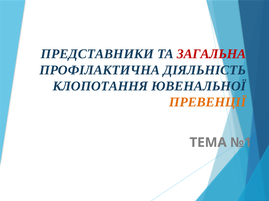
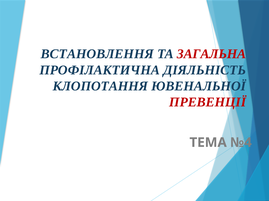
ПРЕДСТАВНИКИ: ПРЕДСТАВНИКИ -> ВСТАНОВЛЕННЯ (97, 54)
ПРЕВЕНЦІЇ colour: orange -> red (208, 103)
№1: №1 -> №4 (241, 143)
